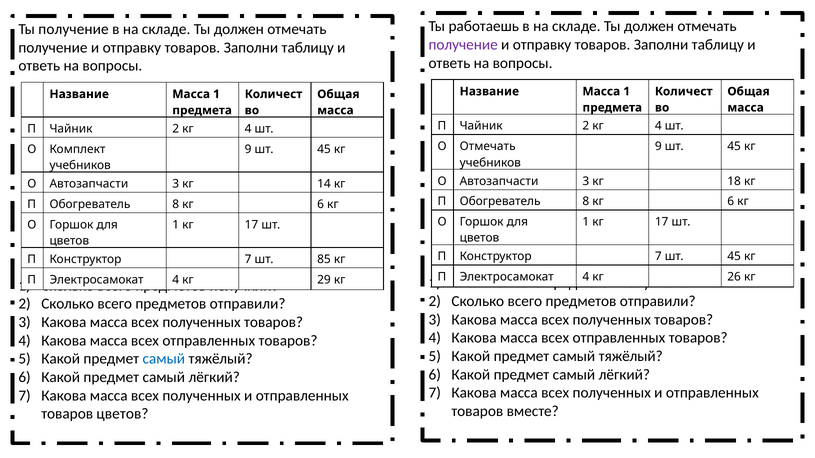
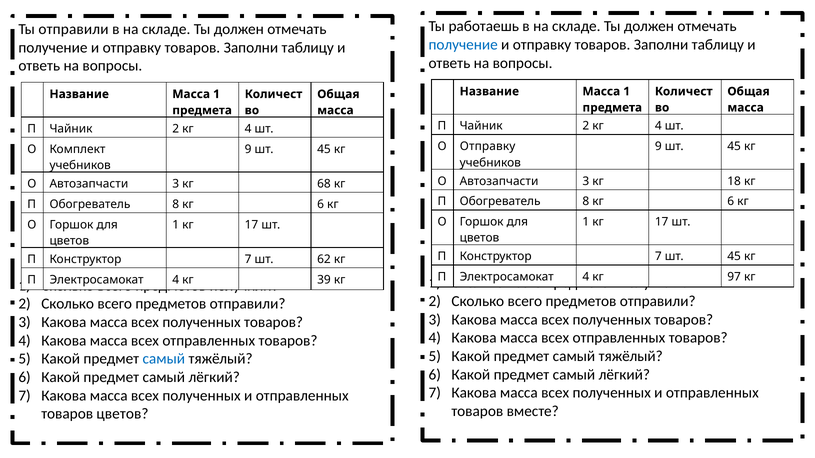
Ты получение: получение -> отправили (74, 29)
получение colour: purple -> blue (463, 45)
О Отмечать: Отмечать -> Отправку (488, 147)
14: 14 -> 68 (324, 184)
85: 85 -> 62 (324, 259)
26: 26 -> 97 (734, 277)
29: 29 -> 39 (324, 280)
